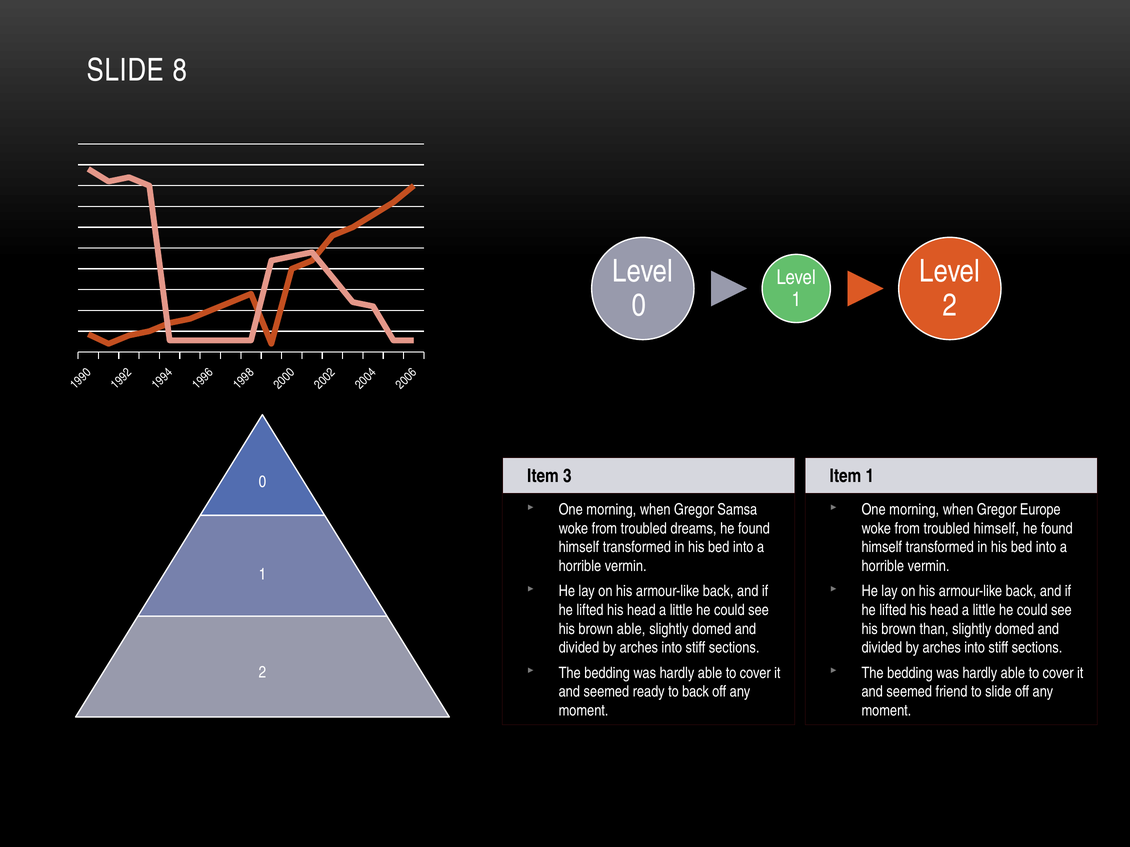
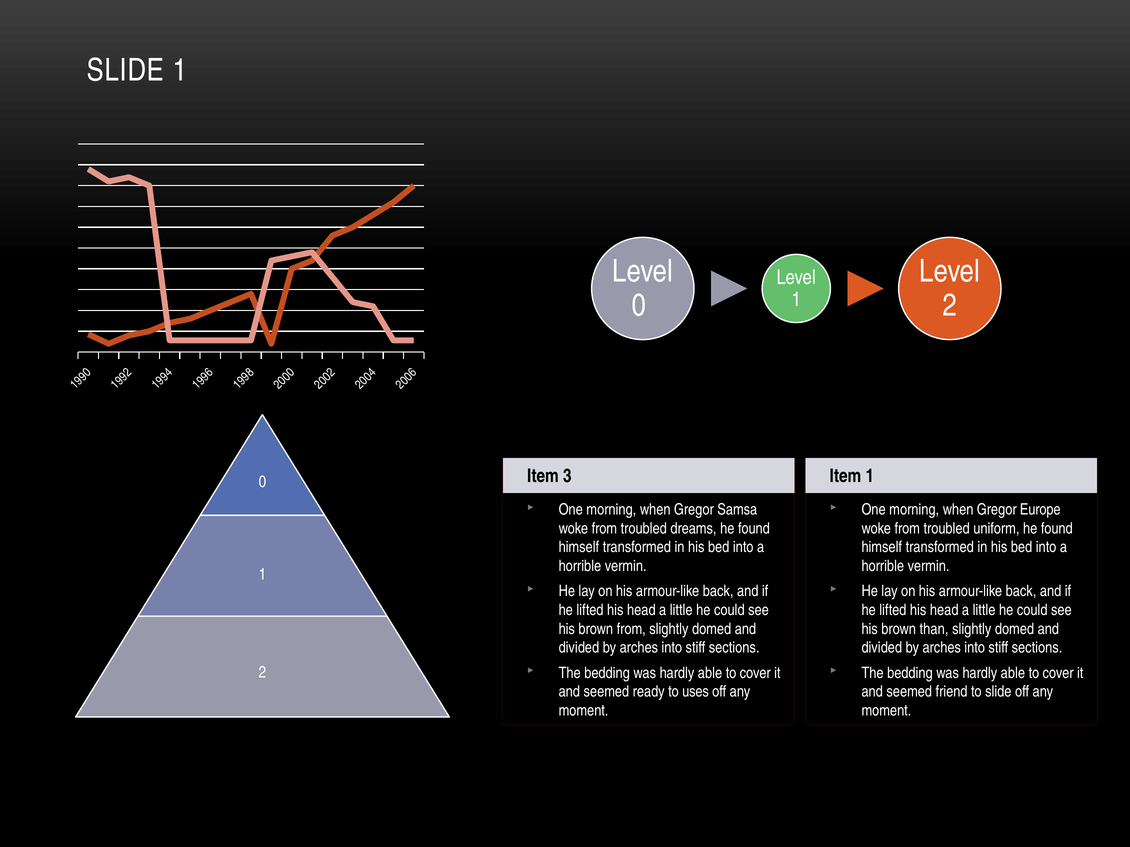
SLIDE 8: 8 -> 1 (180, 70)
troubled himself: himself -> uniform (996, 529)
brown able: able -> from (631, 629)
to back: back -> uses (696, 692)
